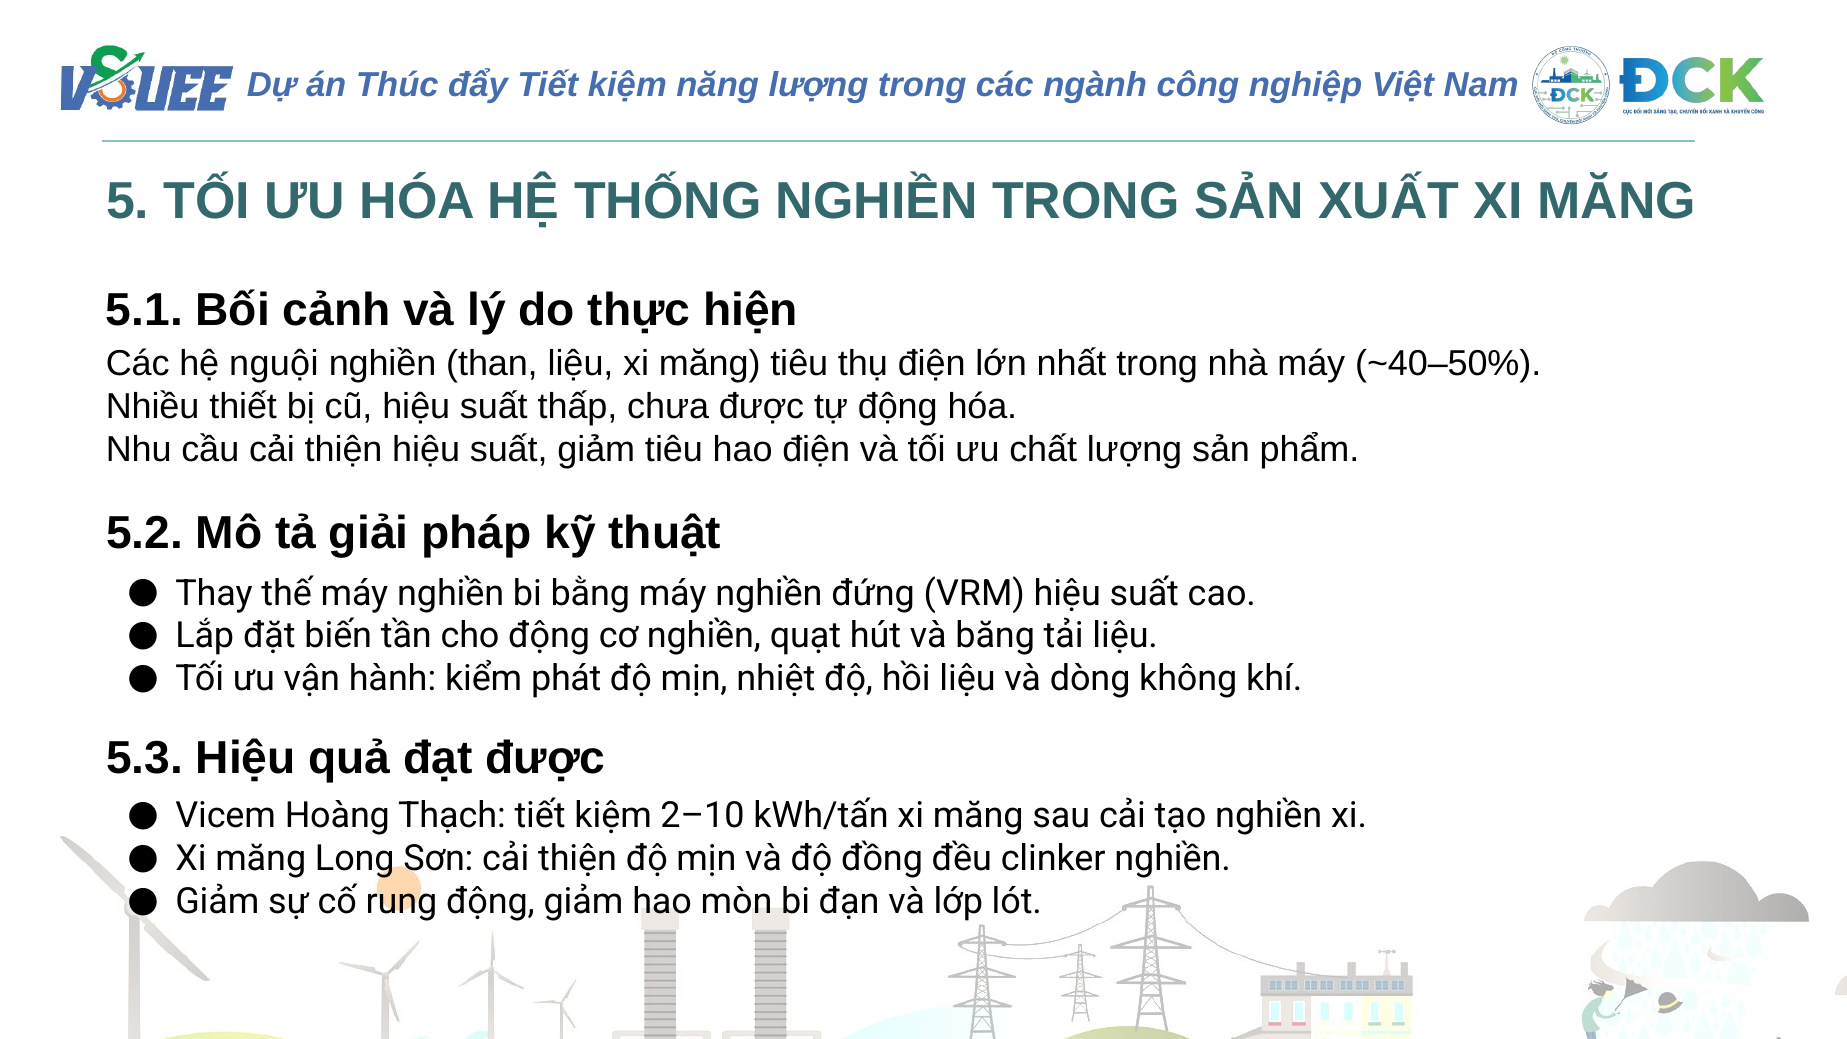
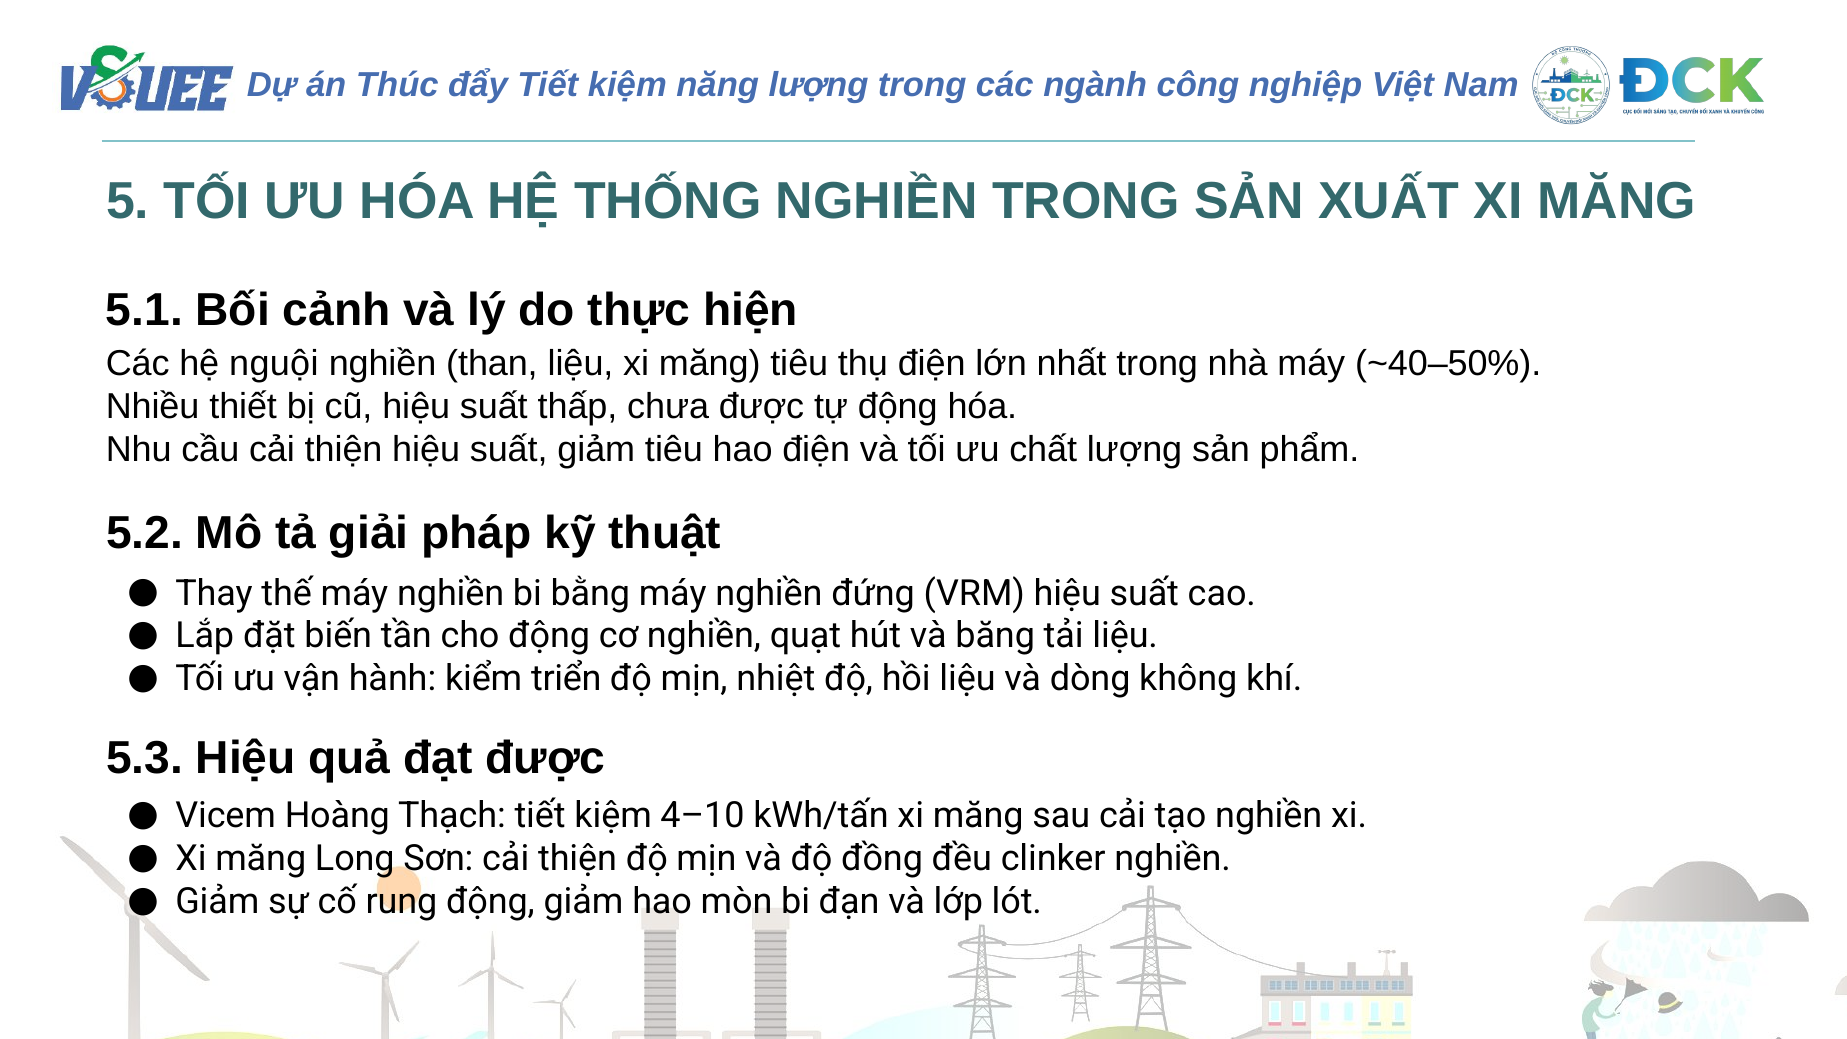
phát: phát -> triển (566, 679)
2–10: 2–10 -> 4–10 (703, 816)
